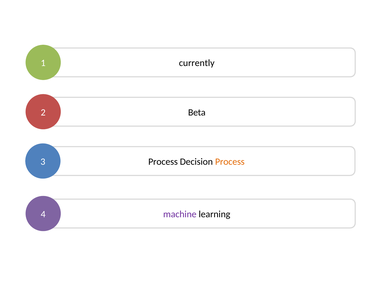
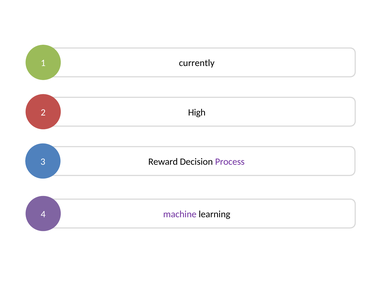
Beta: Beta -> High (197, 112)
Process: Process -> Reward (163, 162)
Process colour: orange -> purple (230, 162)
